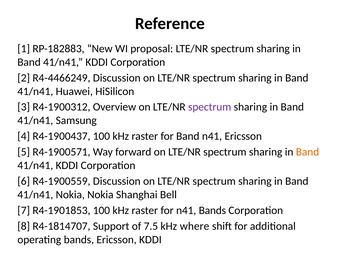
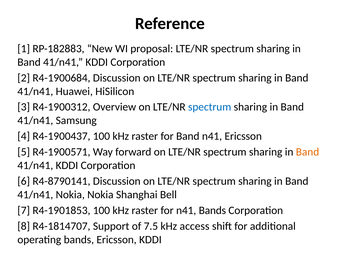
R4-4466249: R4-4466249 -> R4-1900684 (61, 78)
spectrum colour: purple -> blue (210, 107)
R4-1900559: R4-1900559 -> R4-8790141 (61, 181)
where: where -> access (195, 226)
